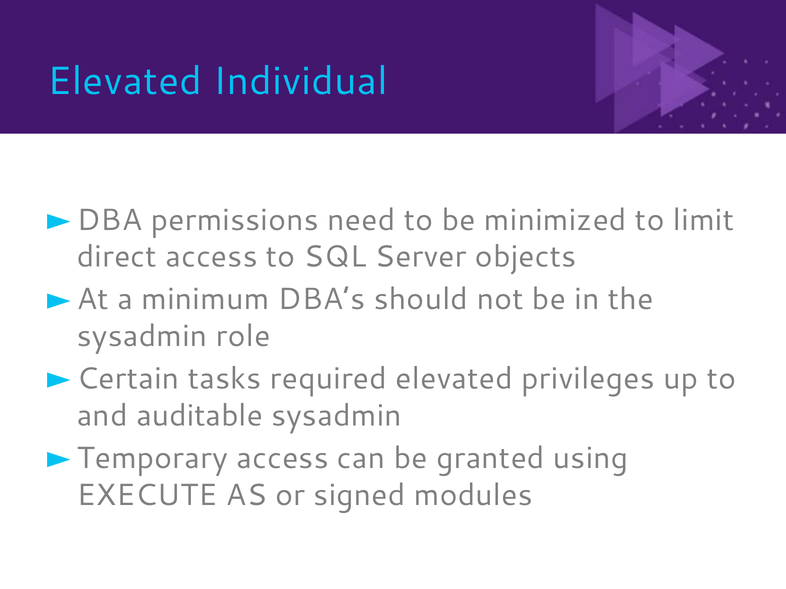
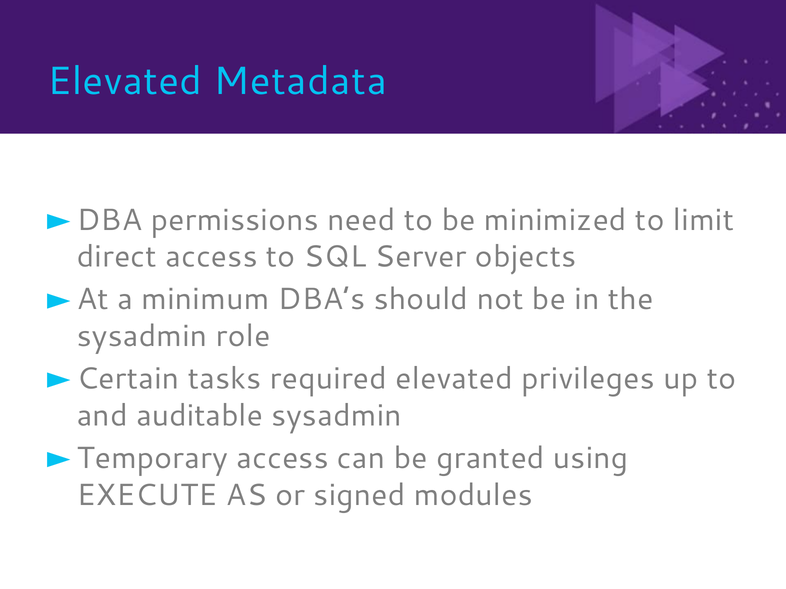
Individual: Individual -> Metadata (300, 81)
